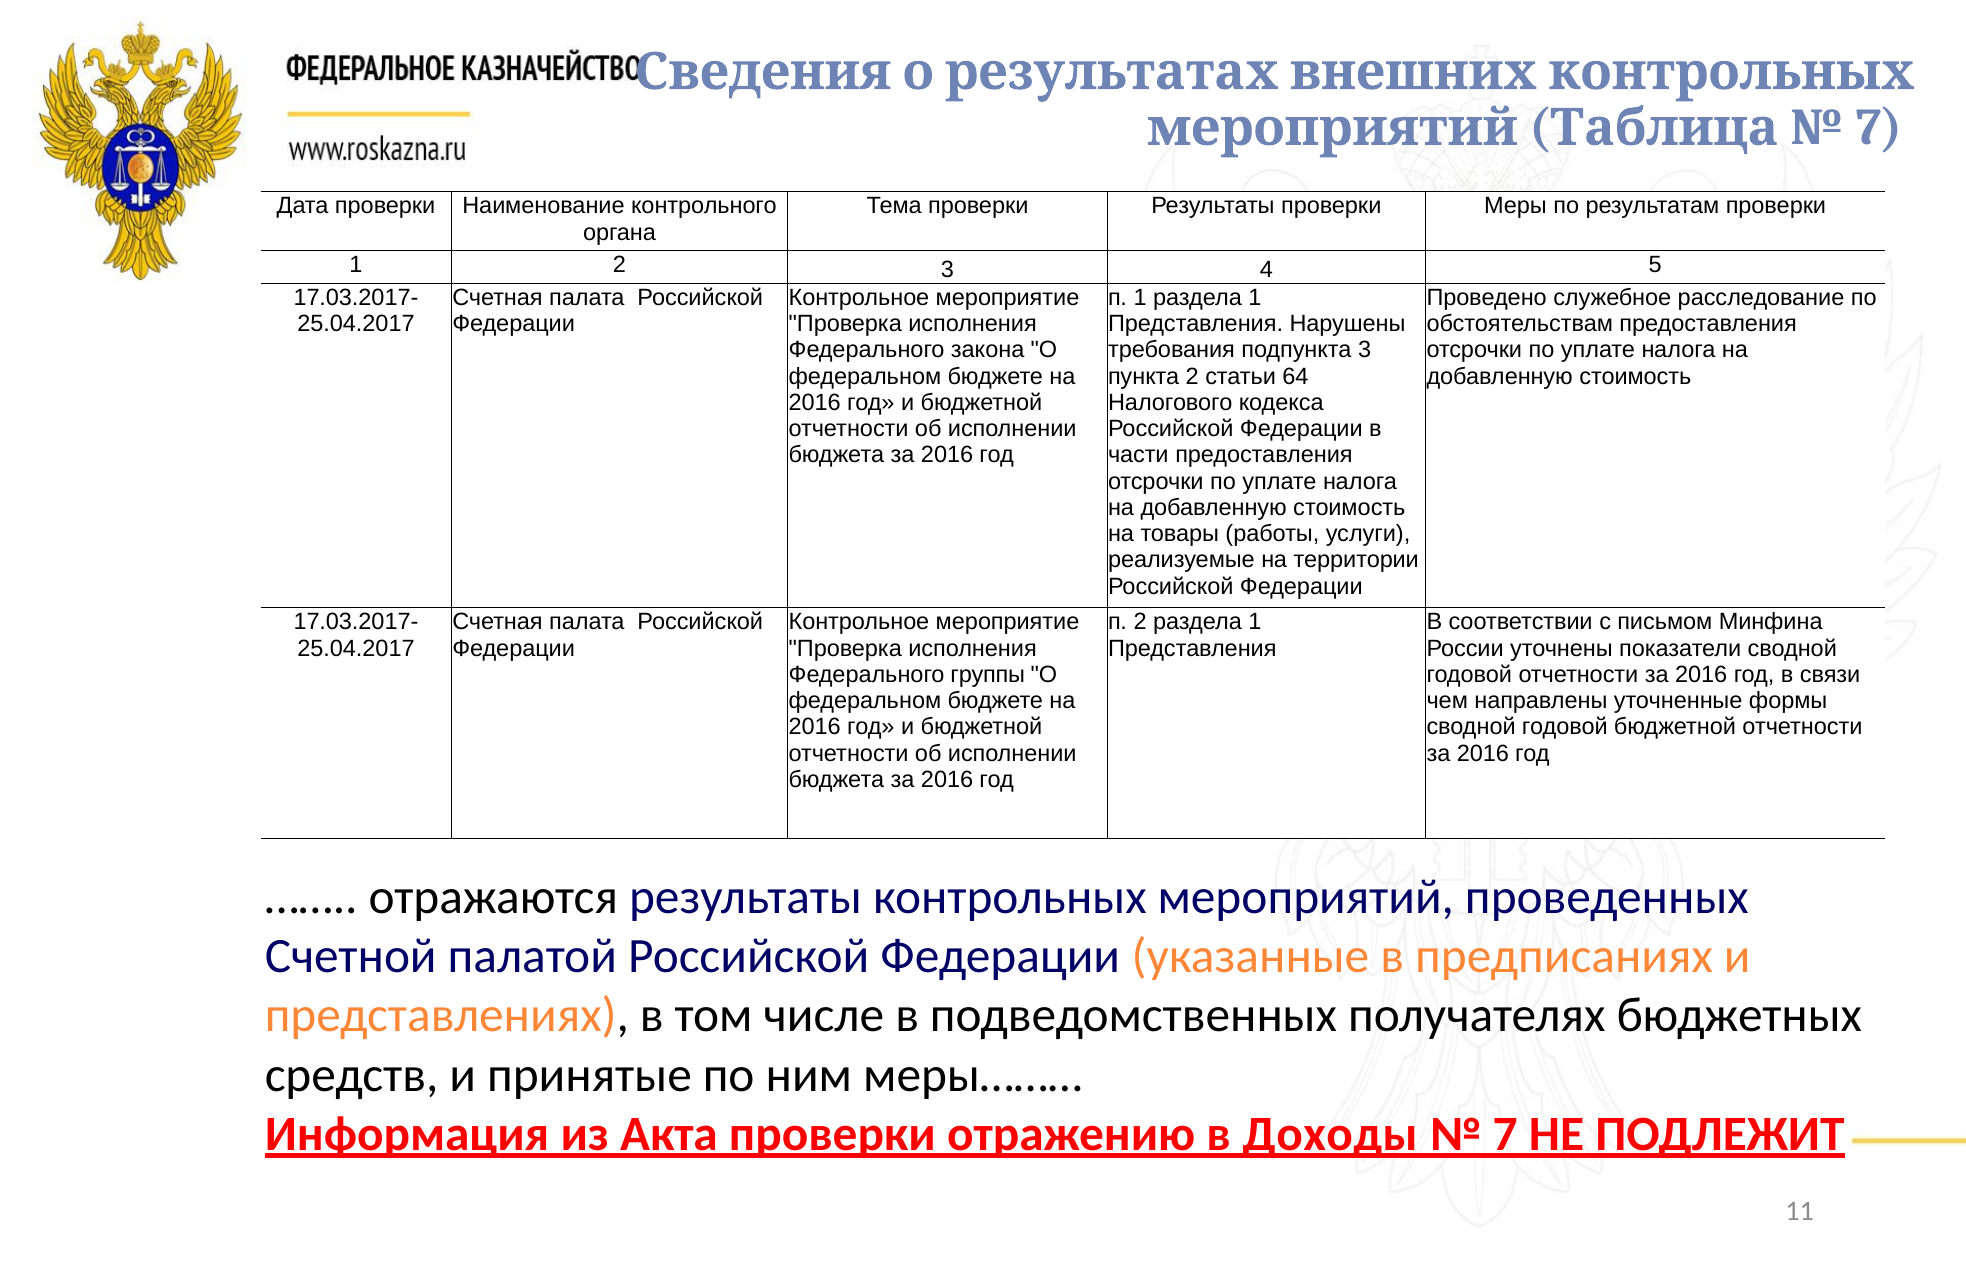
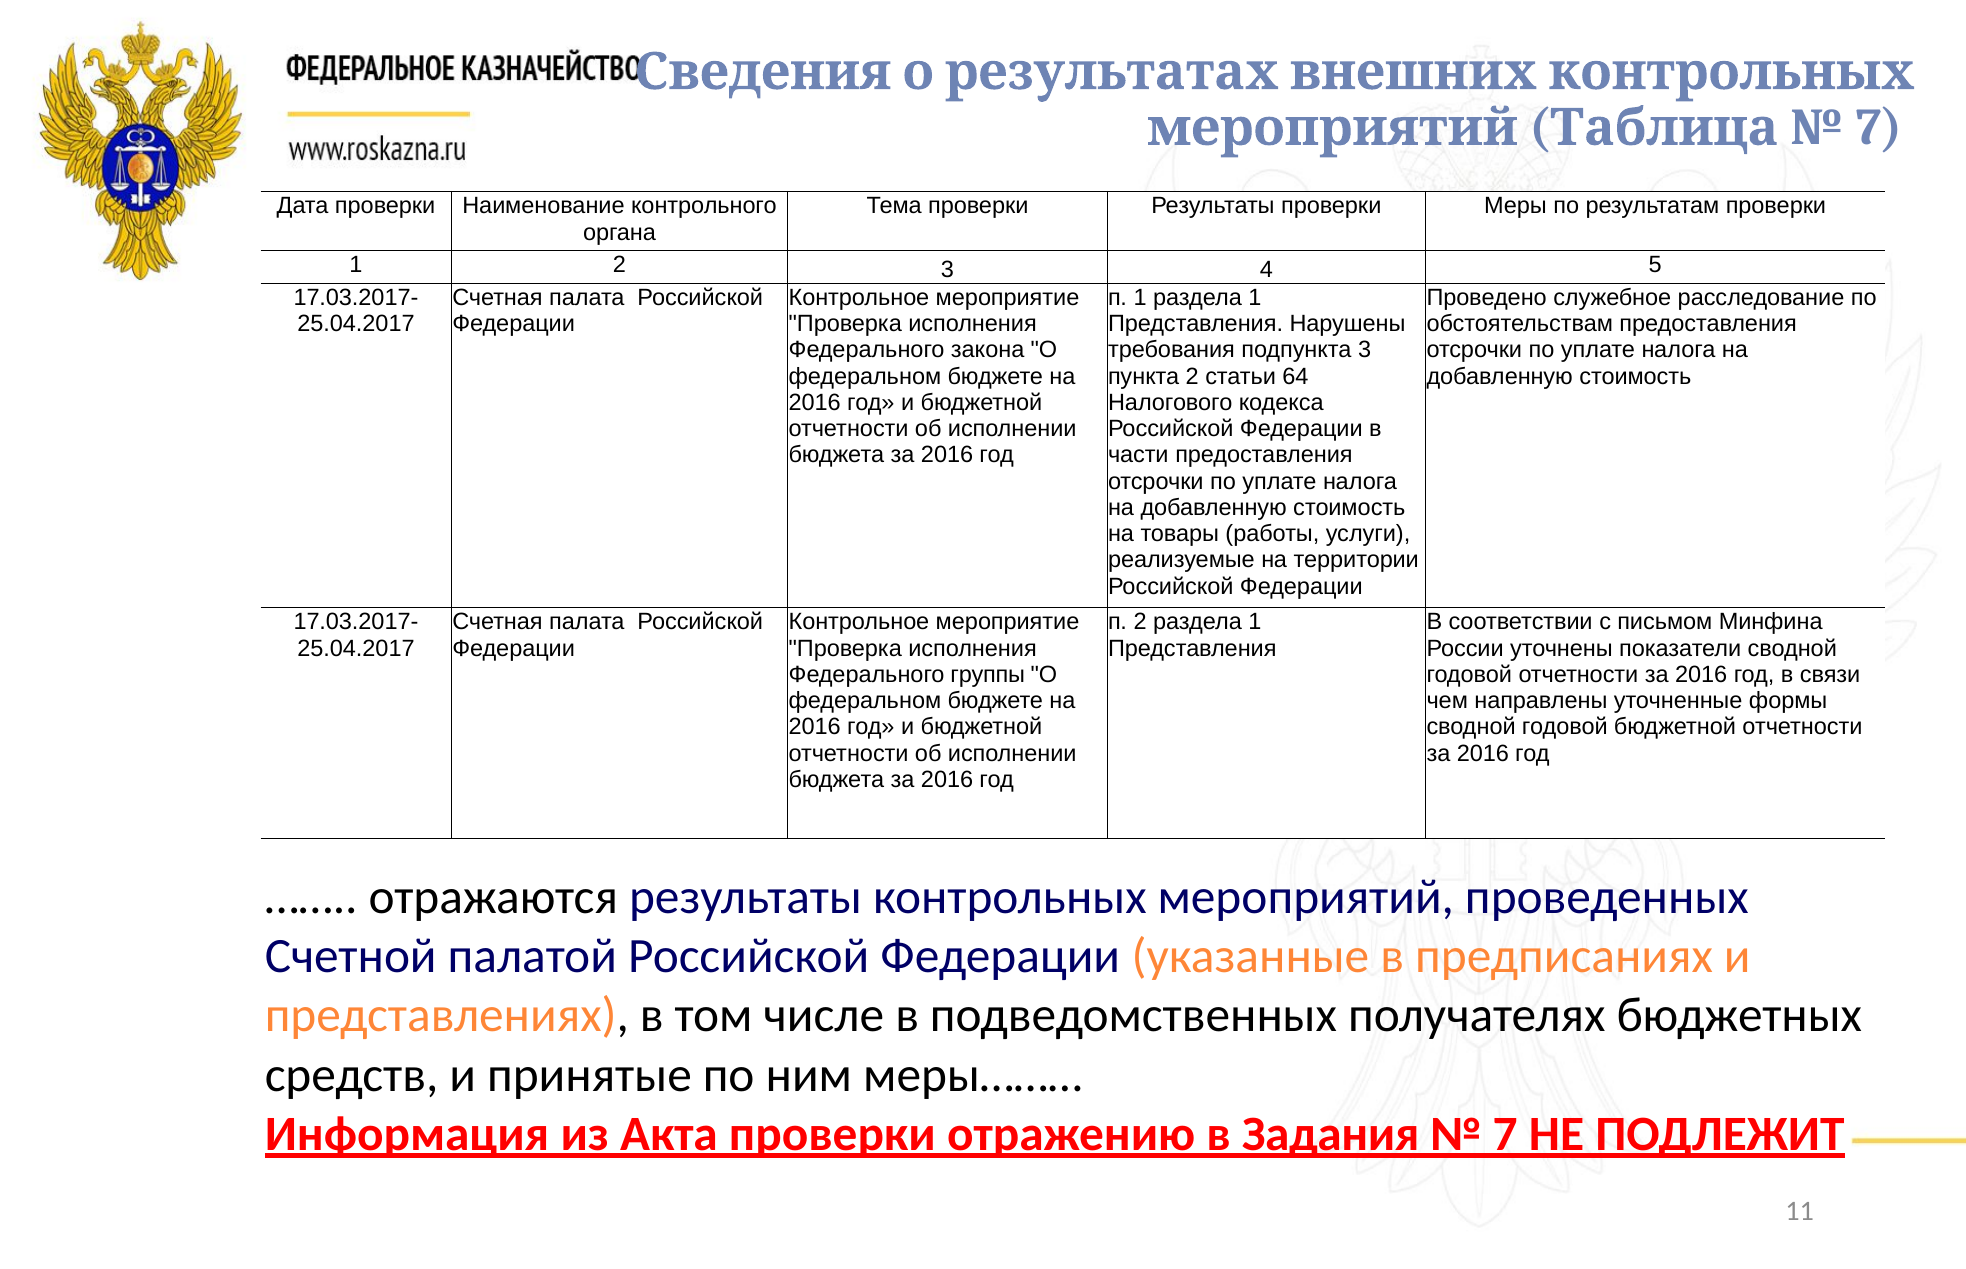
Доходы: Доходы -> Задания (1331, 1134)
